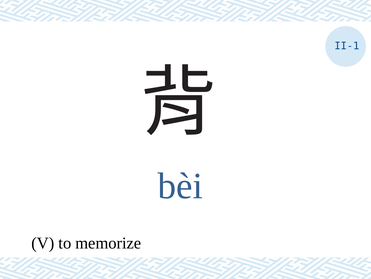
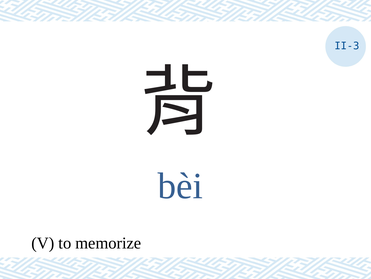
II-1: II-1 -> II-3 (347, 46)
